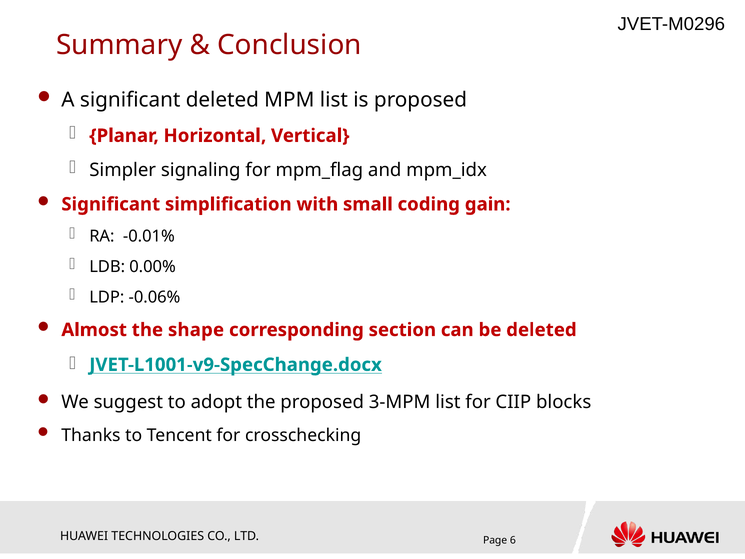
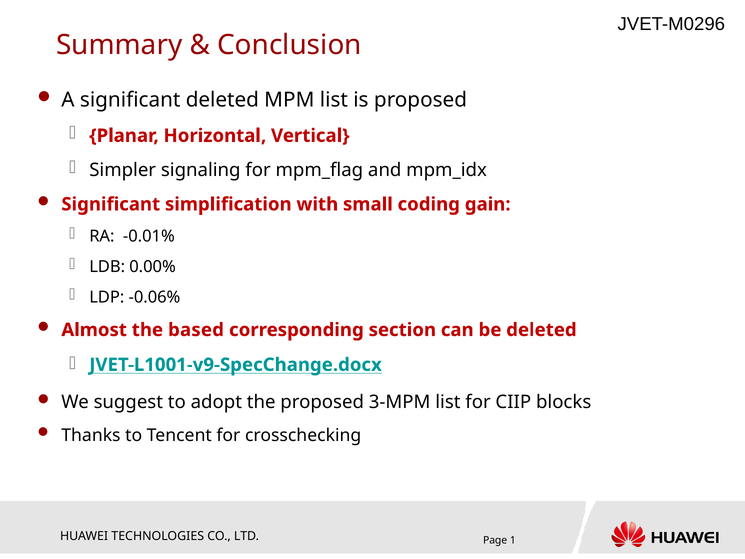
shape: shape -> based (196, 330)
6: 6 -> 1 (513, 540)
